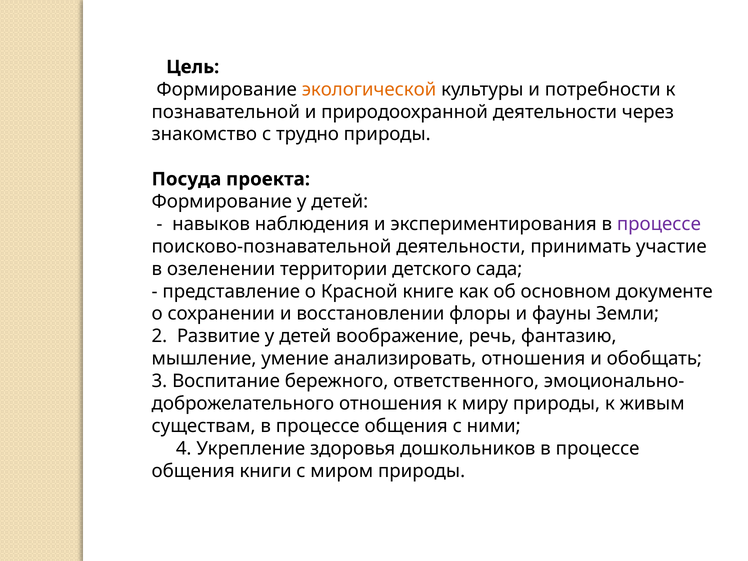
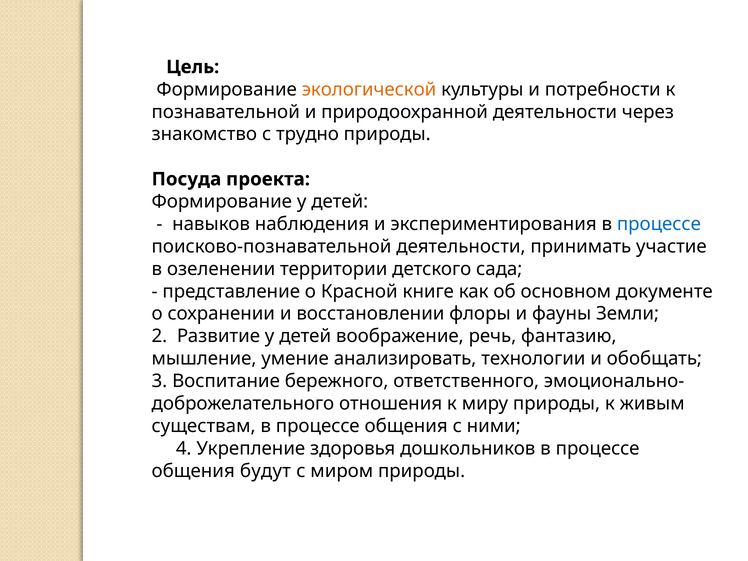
процессе colour: purple -> blue (659, 224)
анализировать отношения: отношения -> технологии (533, 359)
книги: книги -> будут (265, 471)
